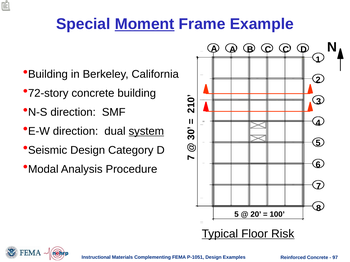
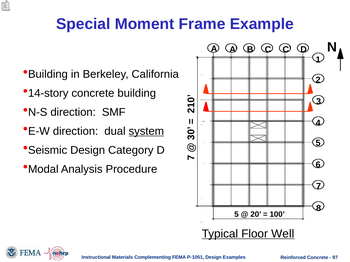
Moment underline: present -> none (145, 24)
72-story: 72-story -> 14-story (48, 93)
Risk: Risk -> Well (283, 234)
